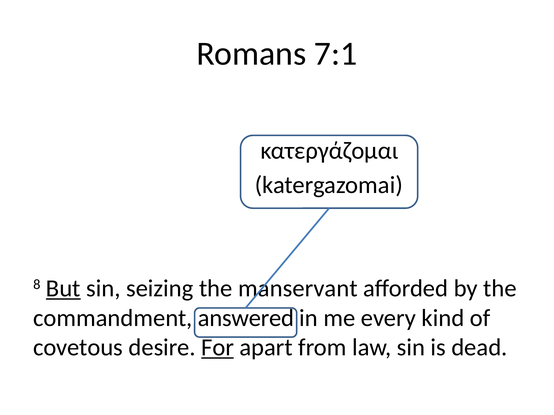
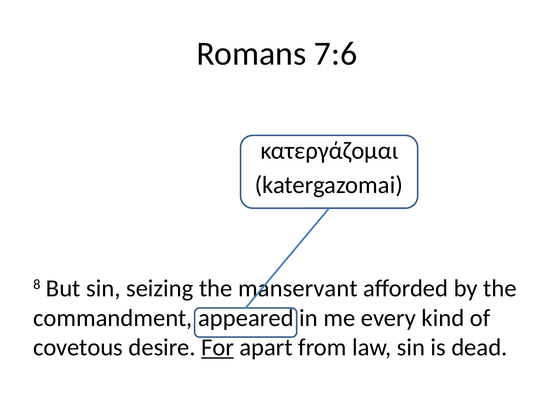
7:1: 7:1 -> 7:6 (336, 54)
But underline: present -> none (63, 289)
answered: answered -> appeared (246, 318)
